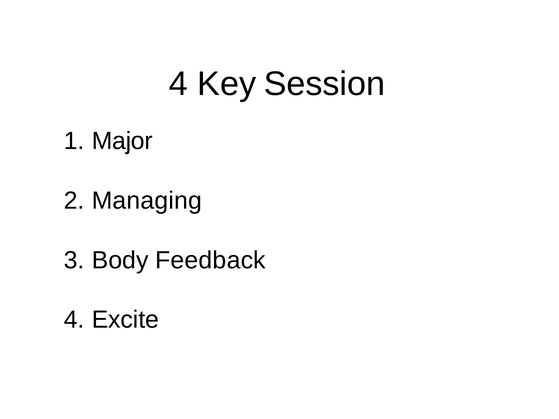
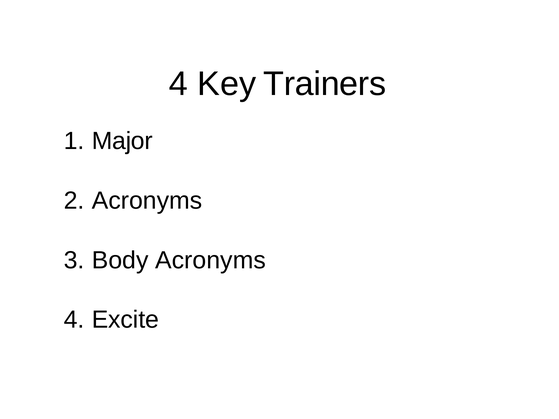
Session: Session -> Trainers (325, 84)
Managing: Managing -> Acronyms (147, 201)
Body Feedback: Feedback -> Acronyms (211, 260)
